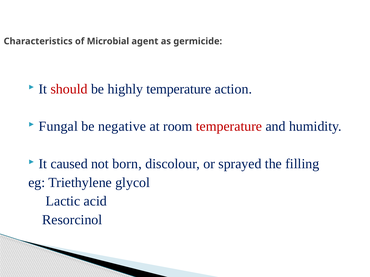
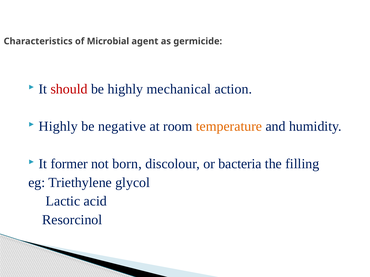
highly temperature: temperature -> mechanical (179, 89)
Fungal: Fungal -> Highly (58, 127)
temperature colour: red -> orange (229, 127)
caused: caused -> former (69, 164)
sprayed: sprayed -> bacteria (240, 164)
